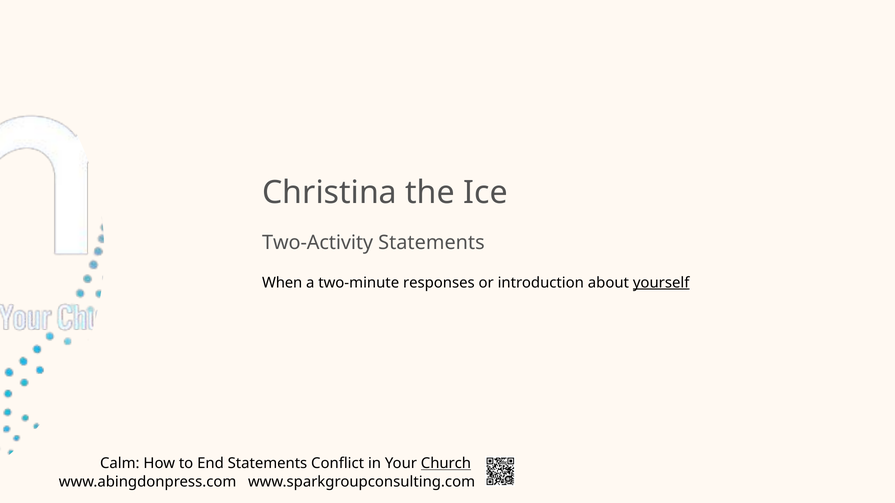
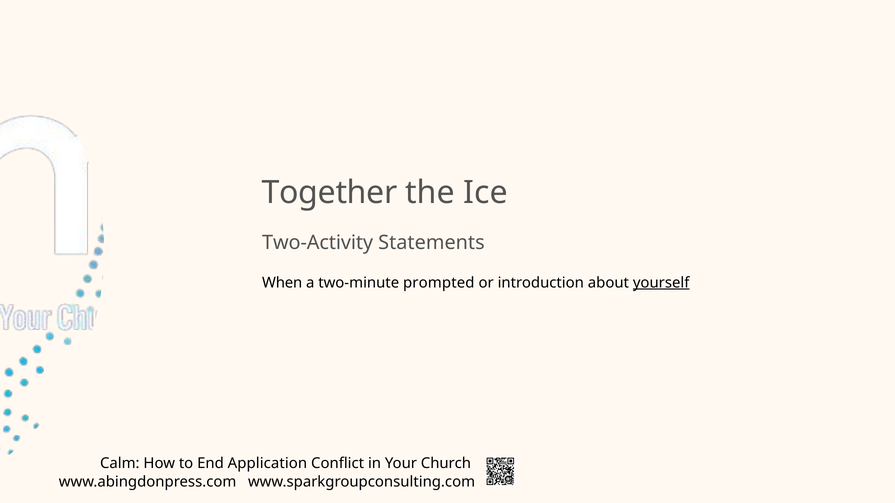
Christina: Christina -> Together (330, 193)
responses: responses -> prompted (439, 283)
End Statements: Statements -> Application (267, 464)
Church underline: present -> none (446, 464)
